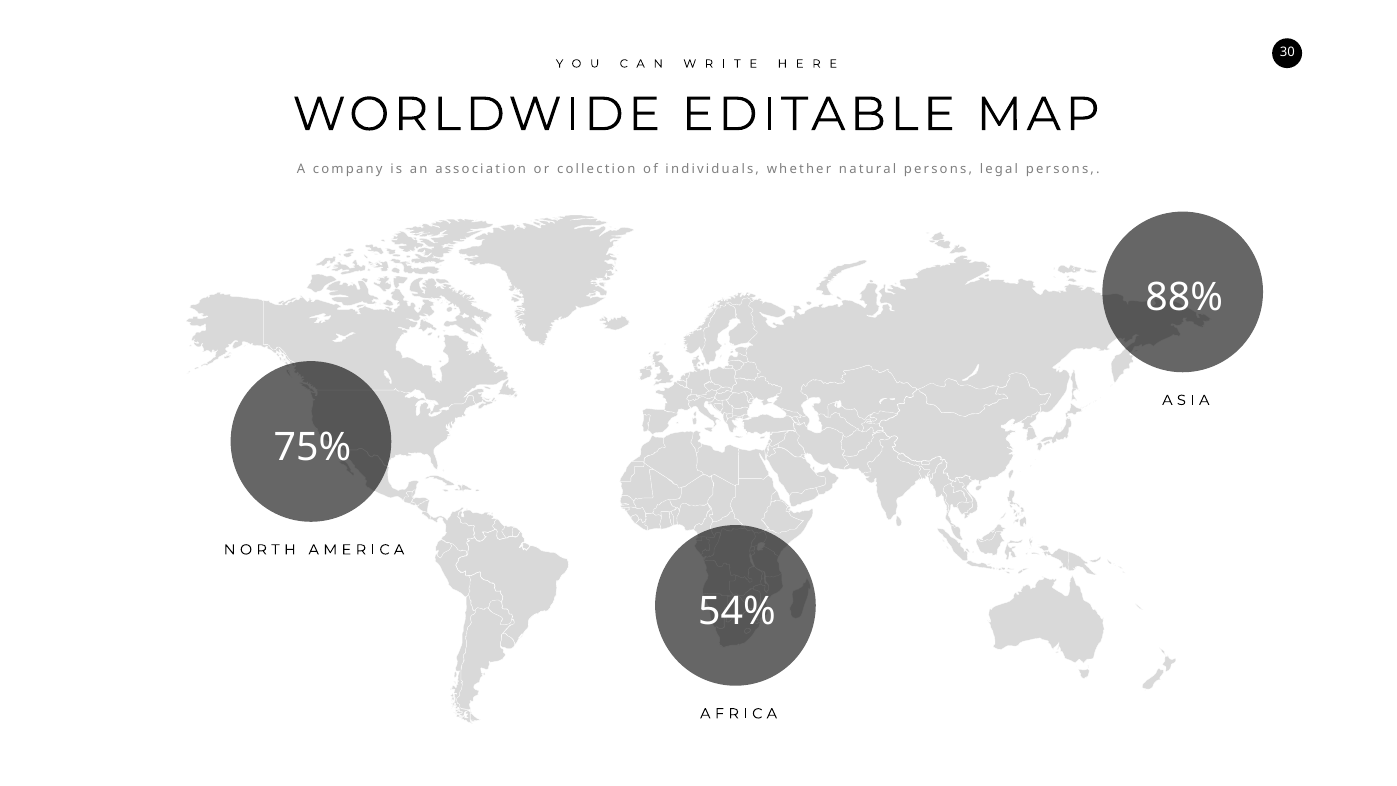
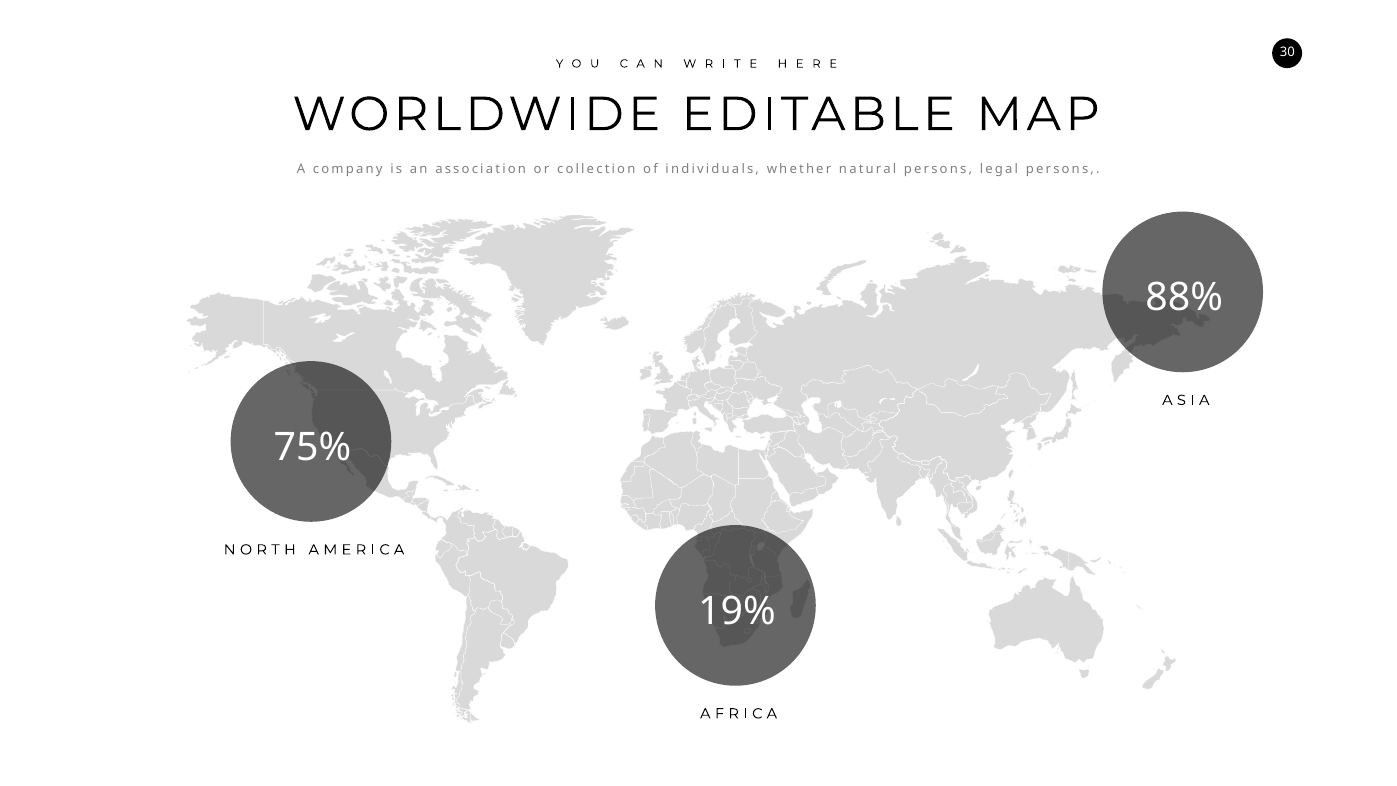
54%: 54% -> 19% (737, 611)
